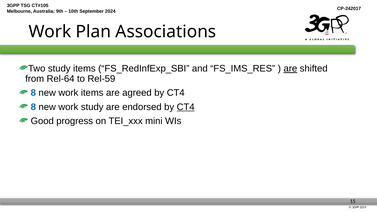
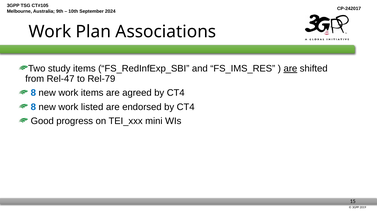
Rel-64: Rel-64 -> Rel-47 (61, 79)
Rel-59: Rel-59 -> Rel-79 (101, 79)
work study: study -> listed (92, 107)
CT4 underline: present -> none (186, 107)
